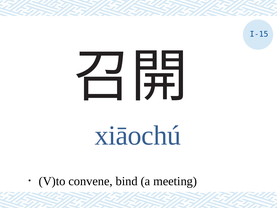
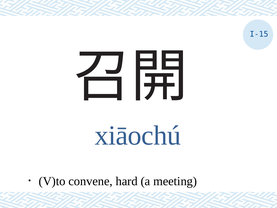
bind: bind -> hard (127, 181)
